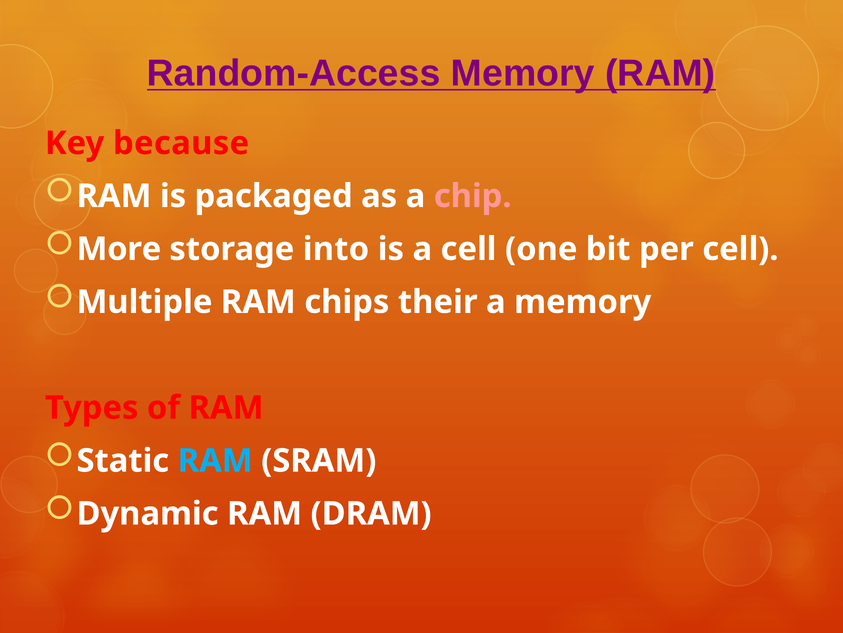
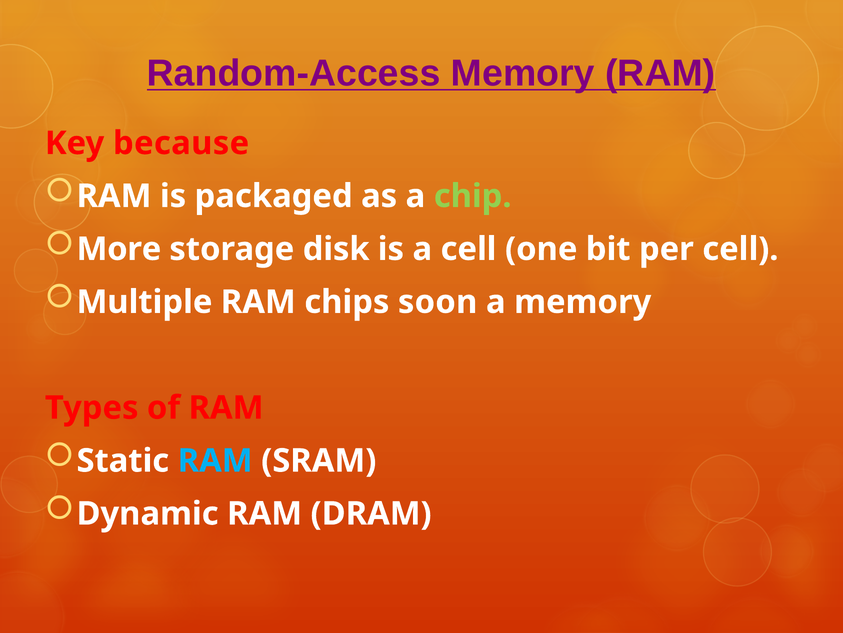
chip colour: pink -> light green (473, 196)
into: into -> disk (336, 249)
their: their -> soon (438, 302)
